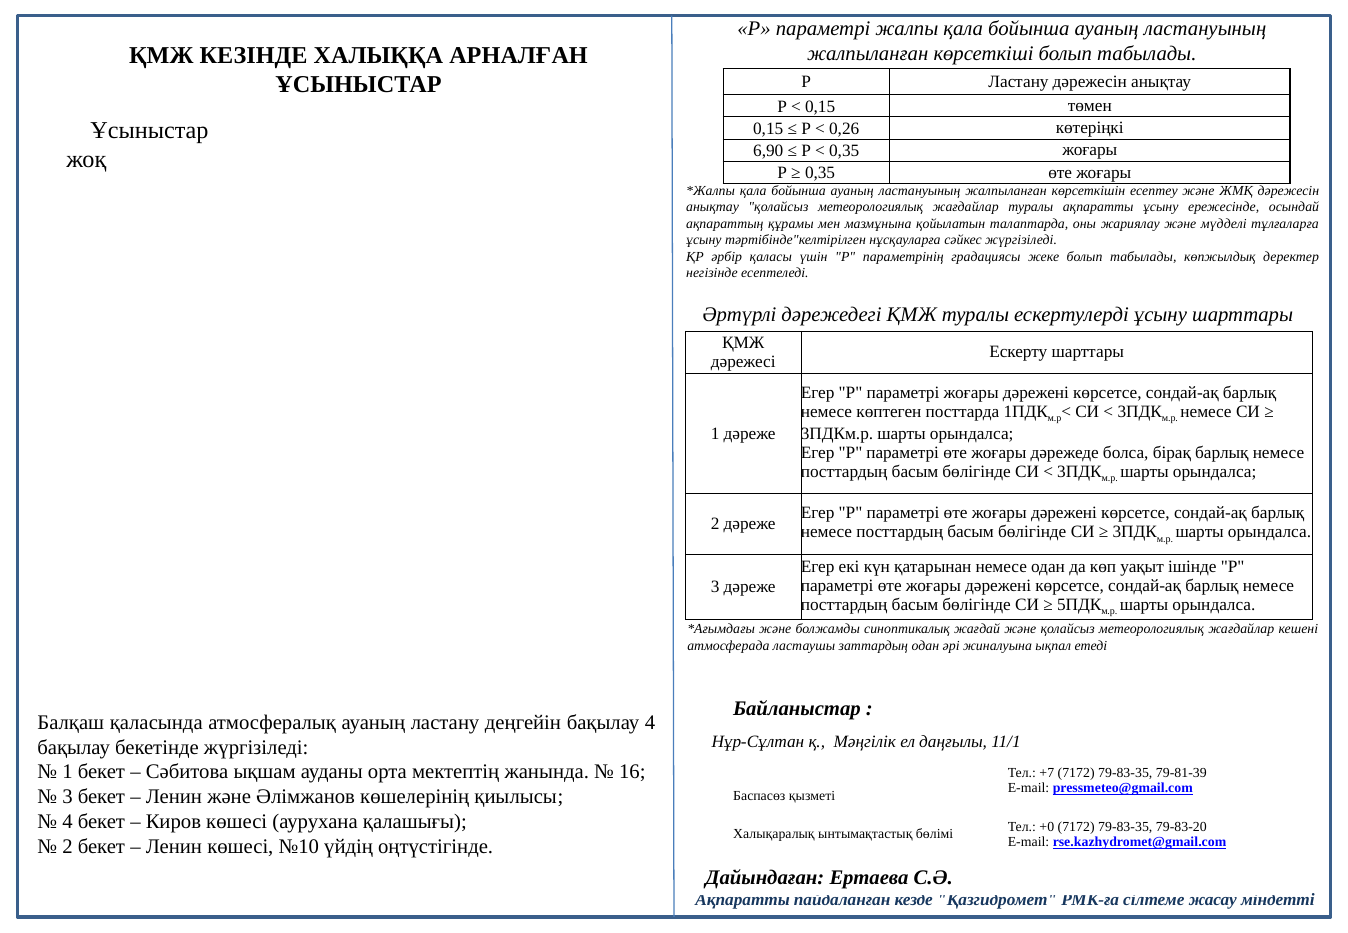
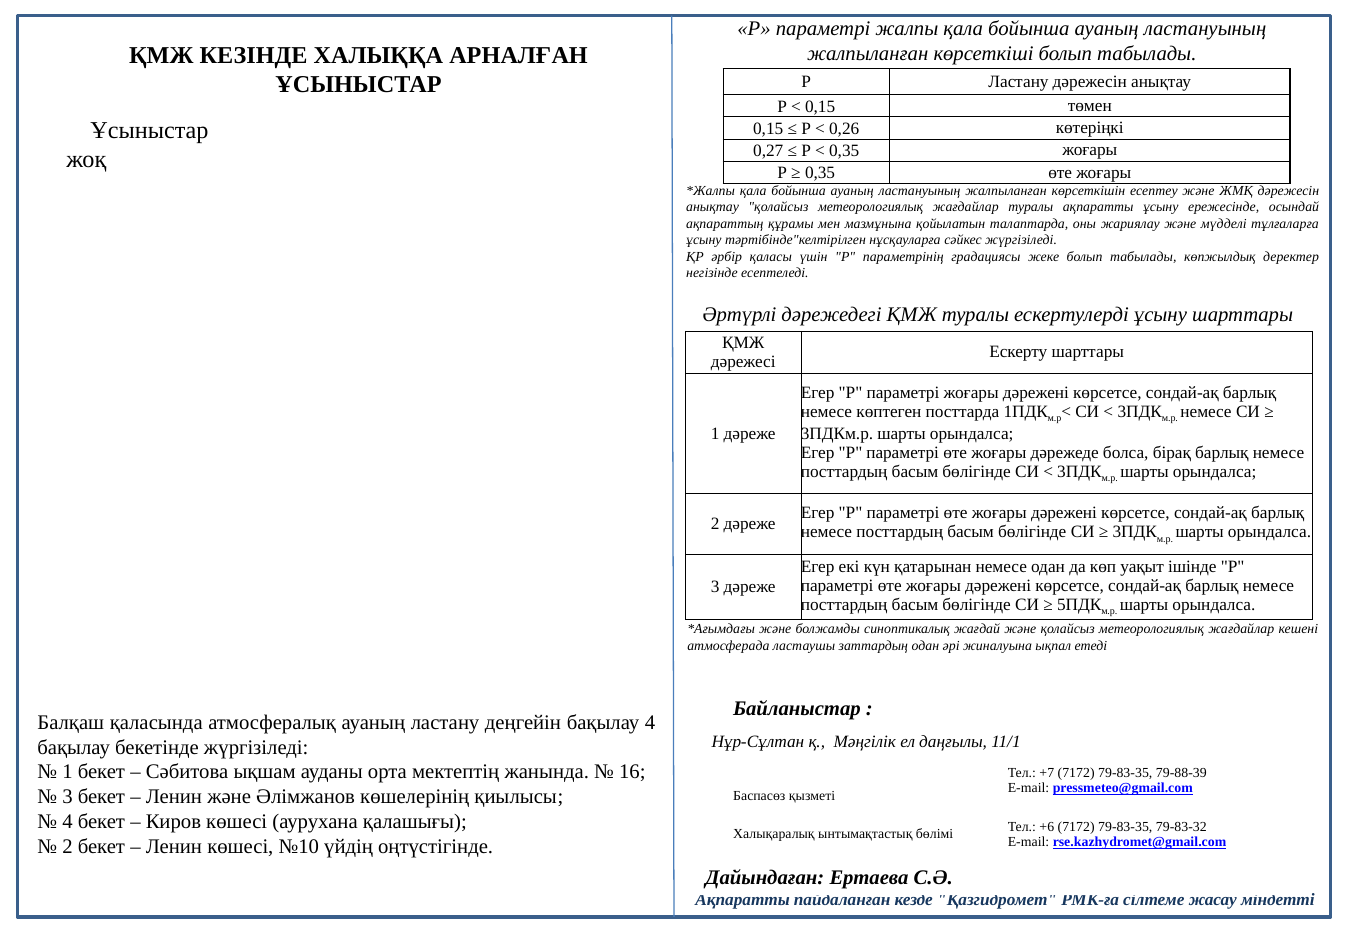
6,90: 6,90 -> 0,27 (768, 151)
79-81-39: 79-81-39 -> 79-88-39 (1181, 773)
+0: +0 -> +6 (1047, 827)
79-83-20: 79-83-20 -> 79-83-32 (1181, 827)
